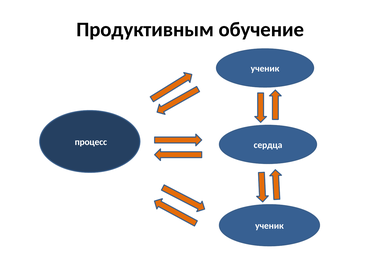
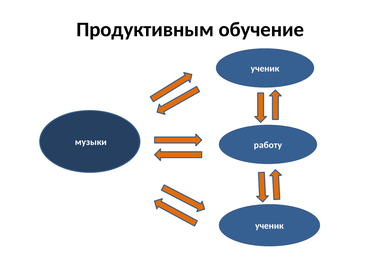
процесс: процесс -> музыки (91, 142)
сердца: сердца -> работу (268, 145)
